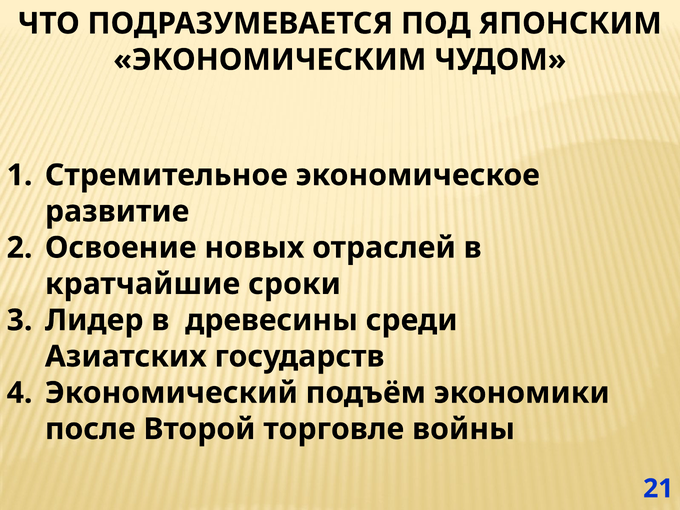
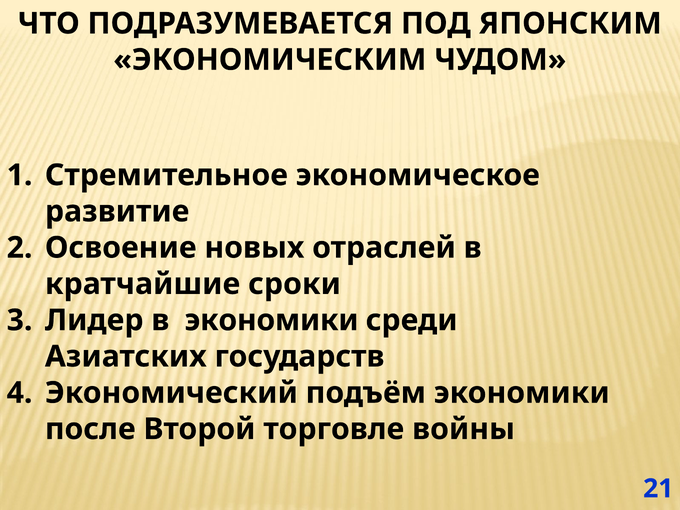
в древесины: древесины -> экономики (272, 320)
